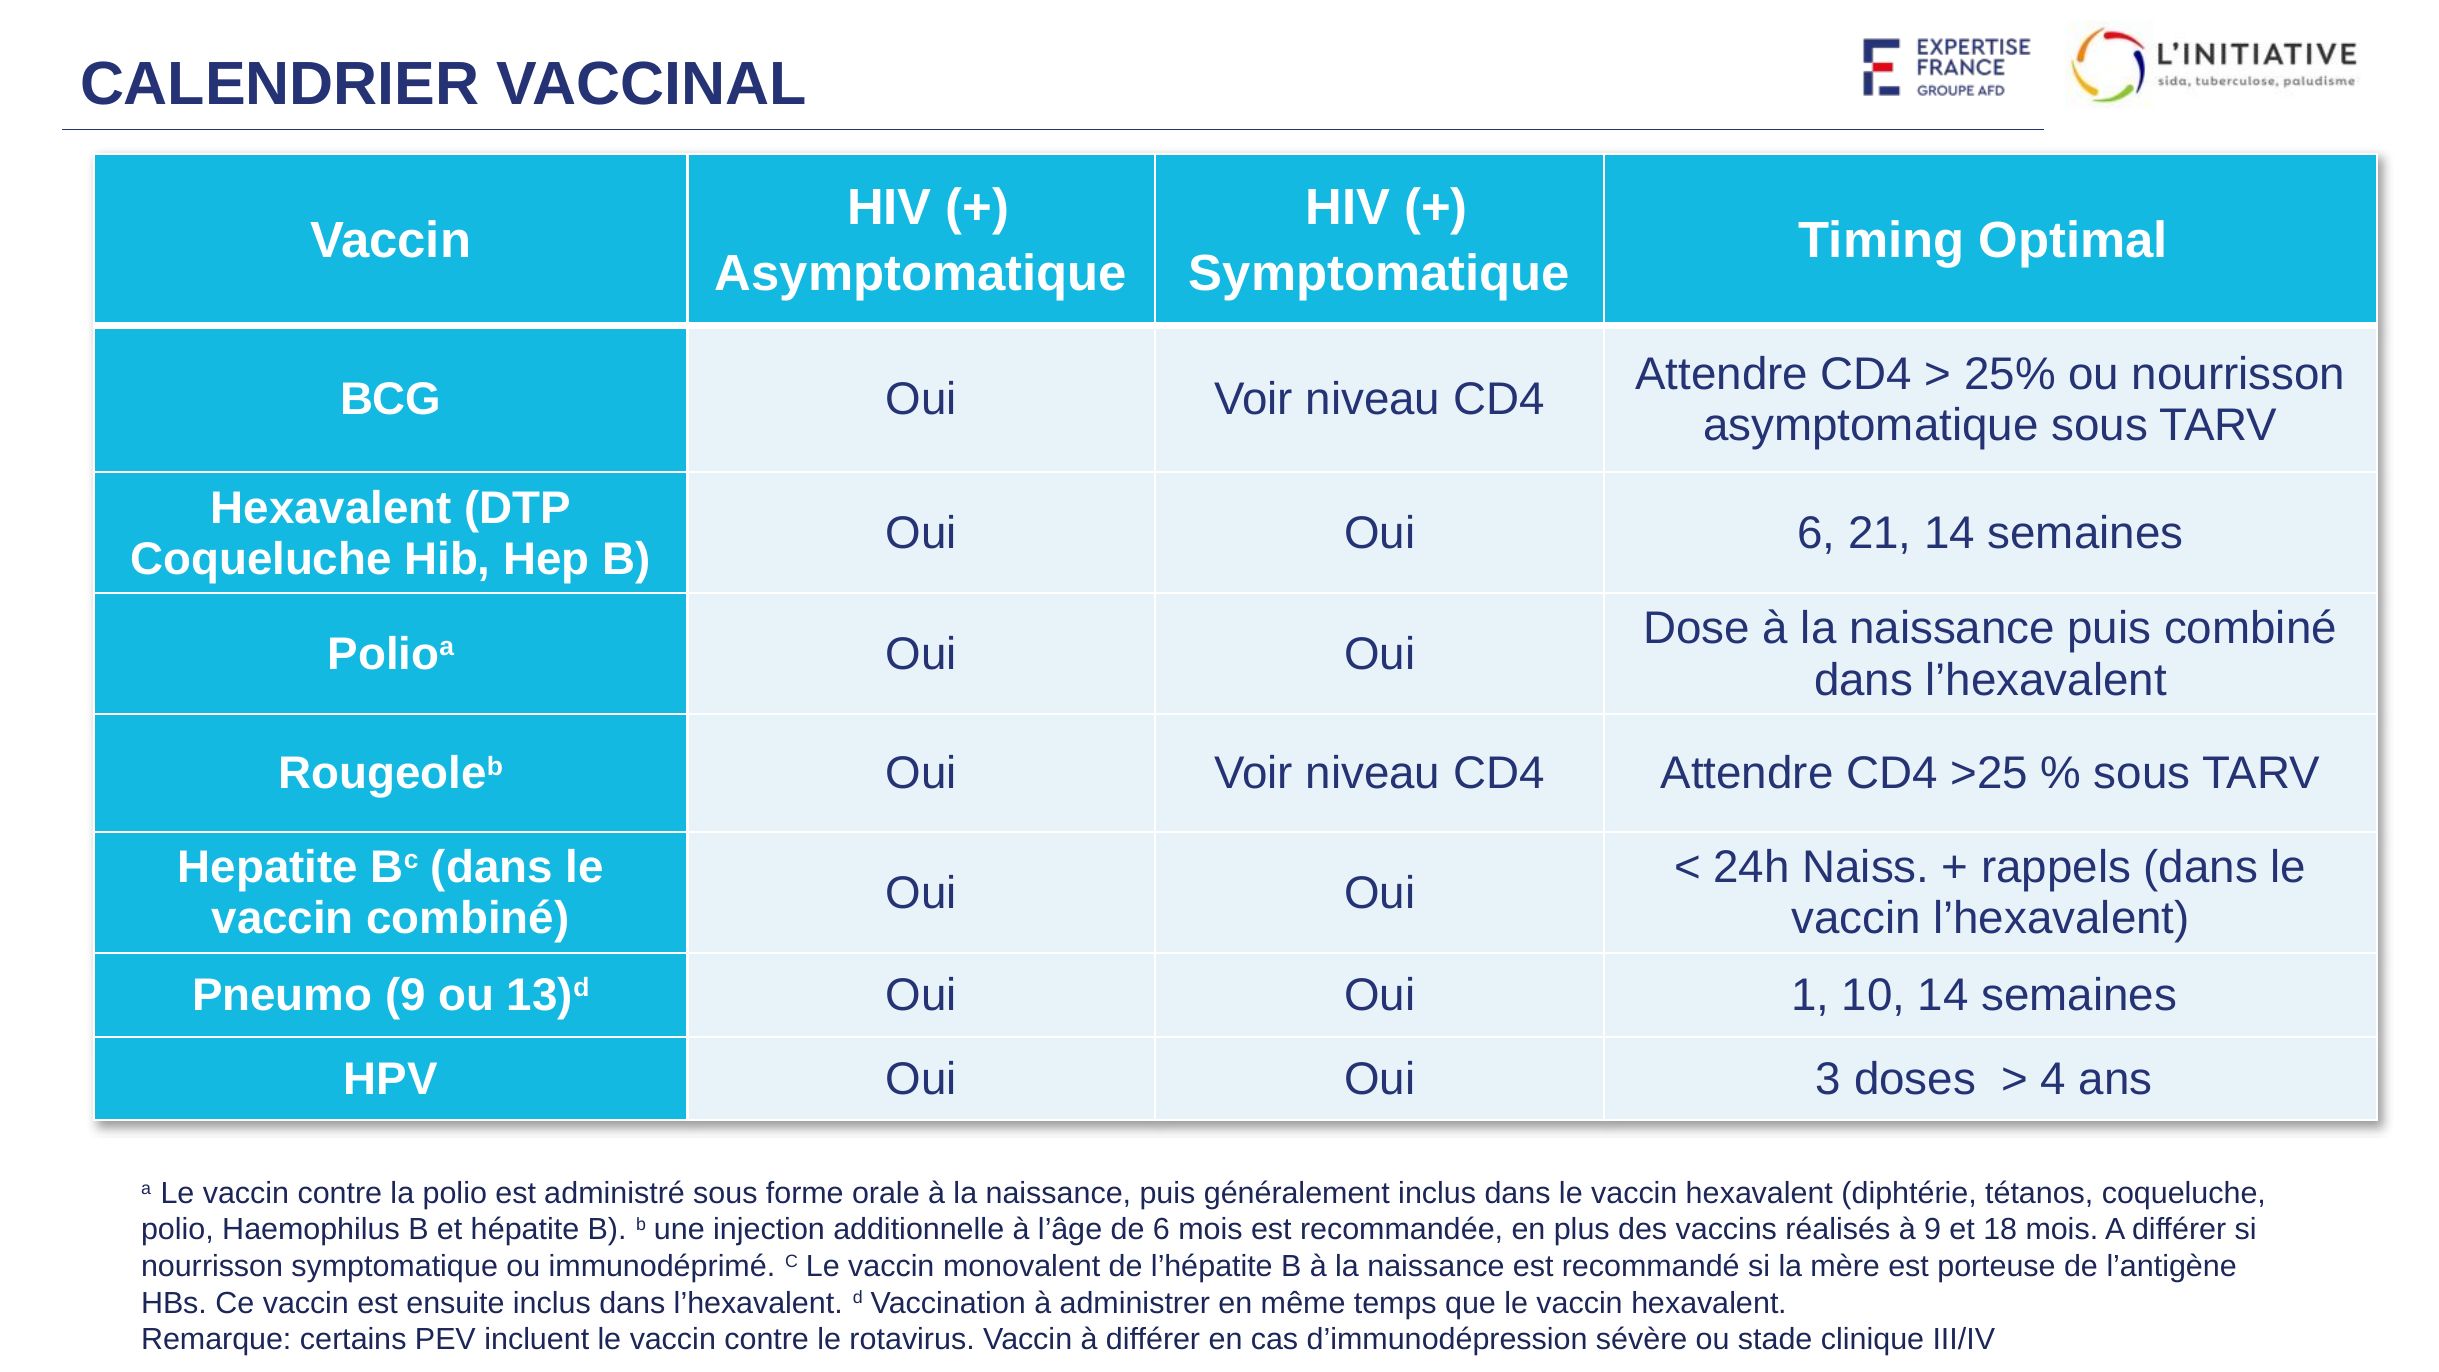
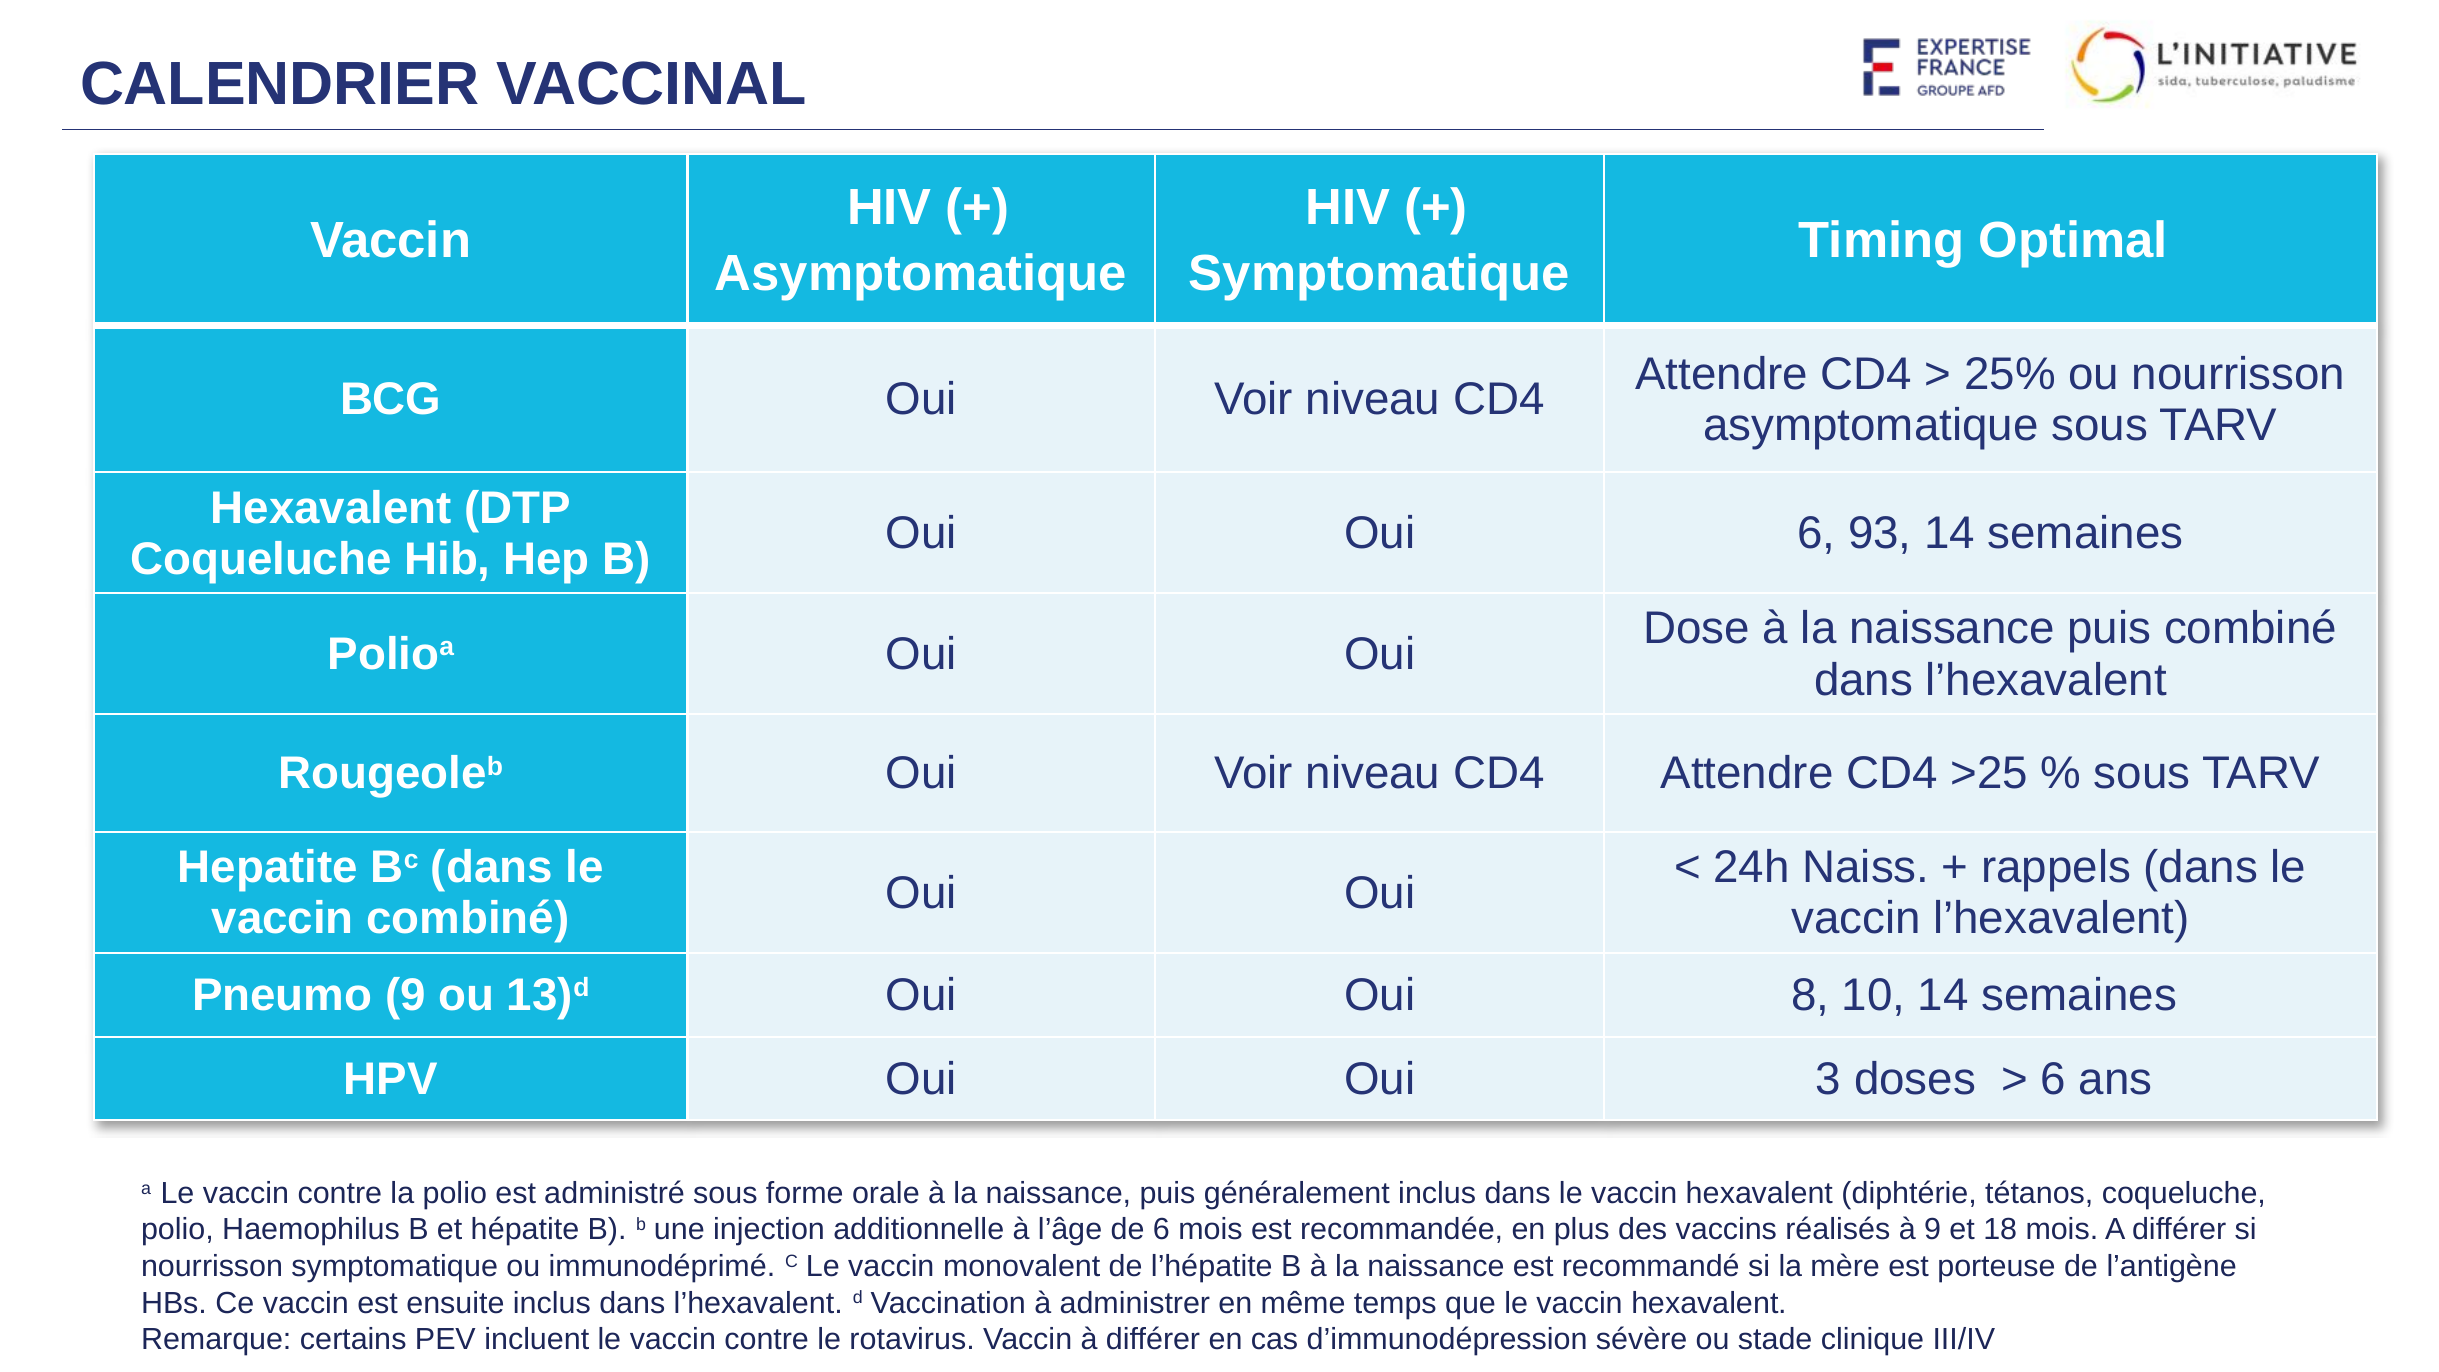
21: 21 -> 93 (1880, 534)
1: 1 -> 8 (1810, 995)
4: 4 -> 6 (2053, 1079)
